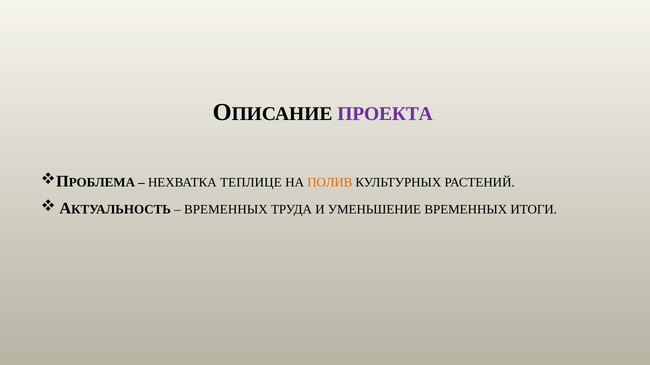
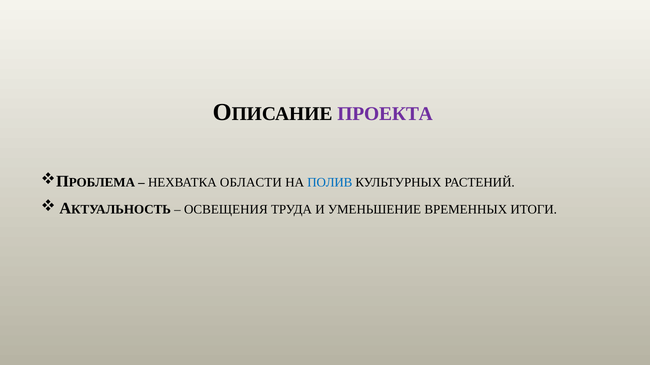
ТЕПЛИЦЕ: ТЕПЛИЦЕ -> ОБЛАСТИ (251, 183)
ПОЛИВ colour: orange -> blue (330, 183)
ВРЕМЕННЫХ: ВРЕМЕННЫХ -> ОСВЕЩЕНИЯ (226, 210)
